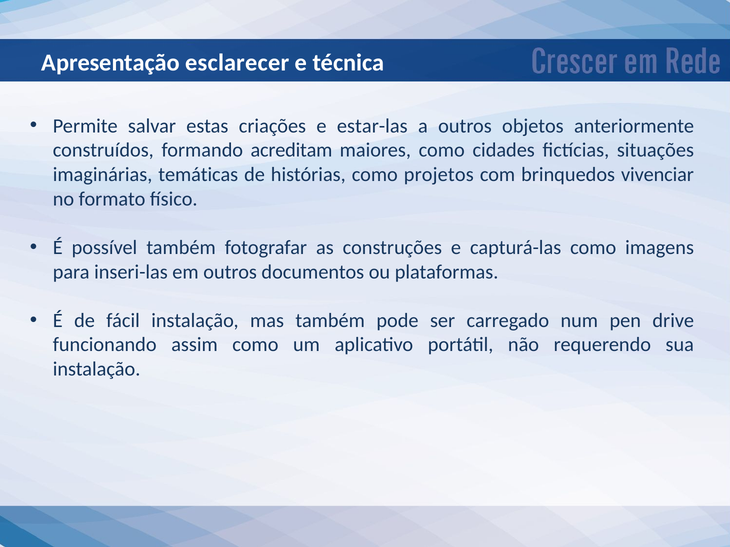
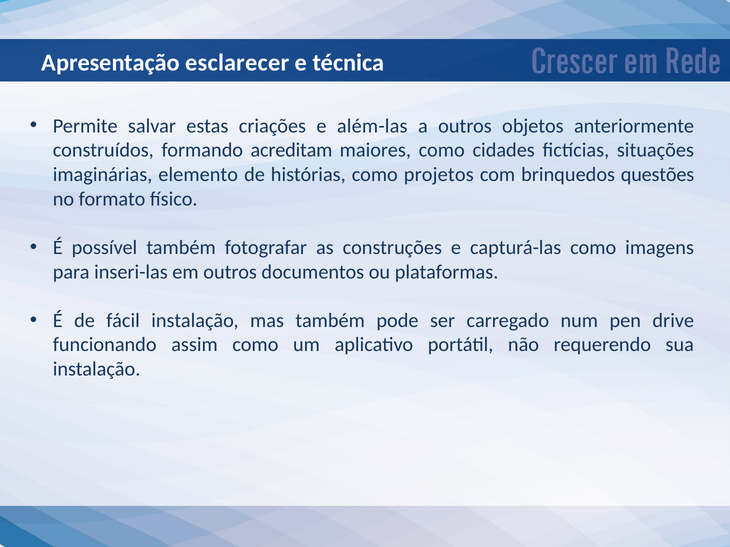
estar-las: estar-las -> além-las (372, 126)
temáticas: temáticas -> elemento (198, 175)
vivenciar: vivenciar -> questões (658, 175)
